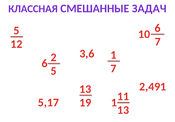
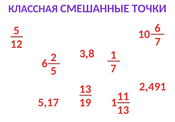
ЗАДАЧ: ЗАДАЧ -> ТОЧКИ (149, 9)
3,6: 3,6 -> 3,8 (87, 54)
